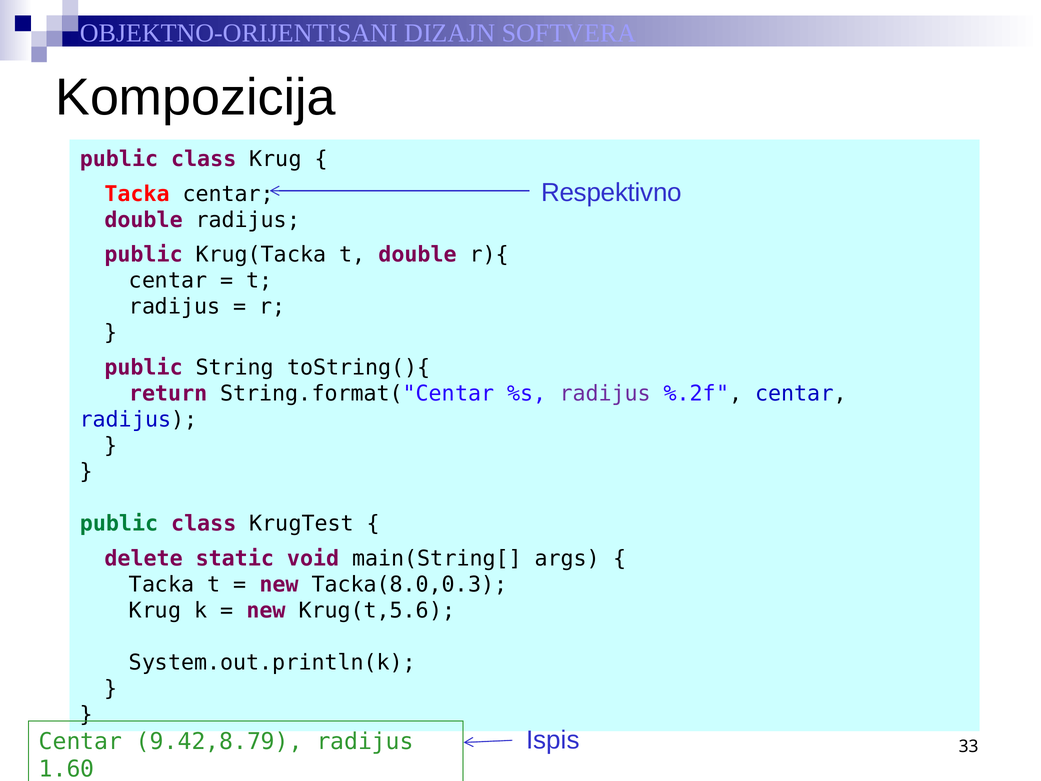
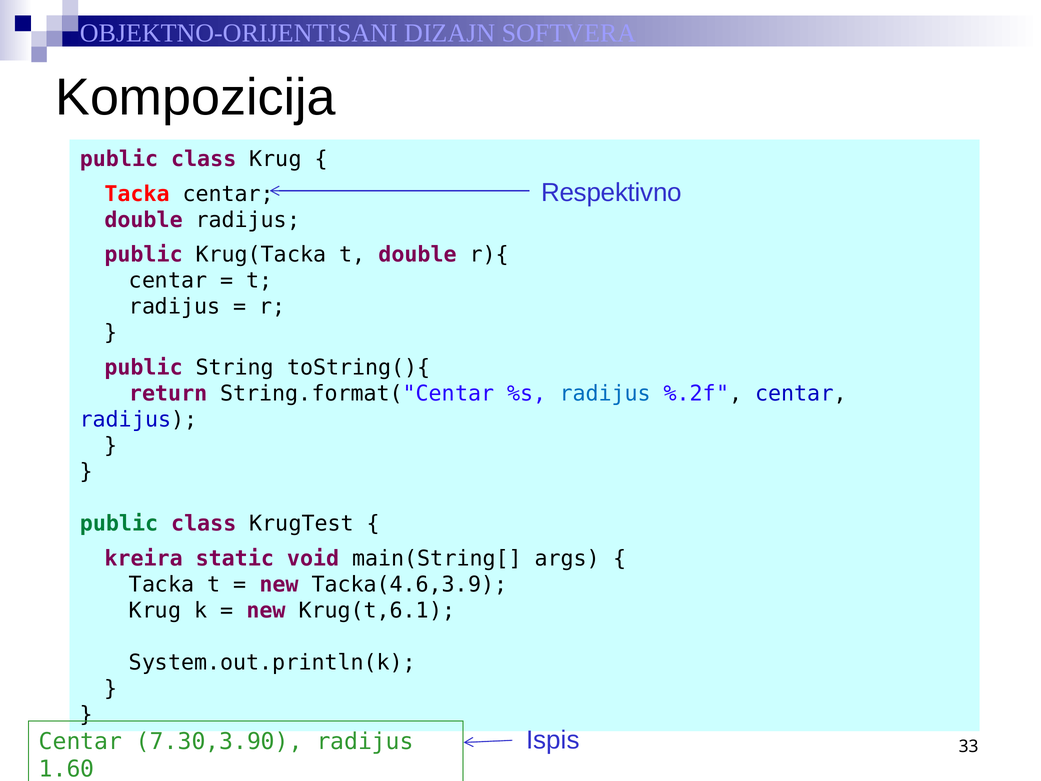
radijus colour: purple -> blue (605, 393)
delete: delete -> kreira (144, 558)
Tacka(8.0,0.3: Tacka(8.0,0.3 -> Tacka(4.6,3.9 (409, 584)
Krug(t,5.6: Krug(t,5.6 -> Krug(t,6.1 (377, 610)
9.42,8.79: 9.42,8.79 -> 7.30,3.90 (219, 741)
